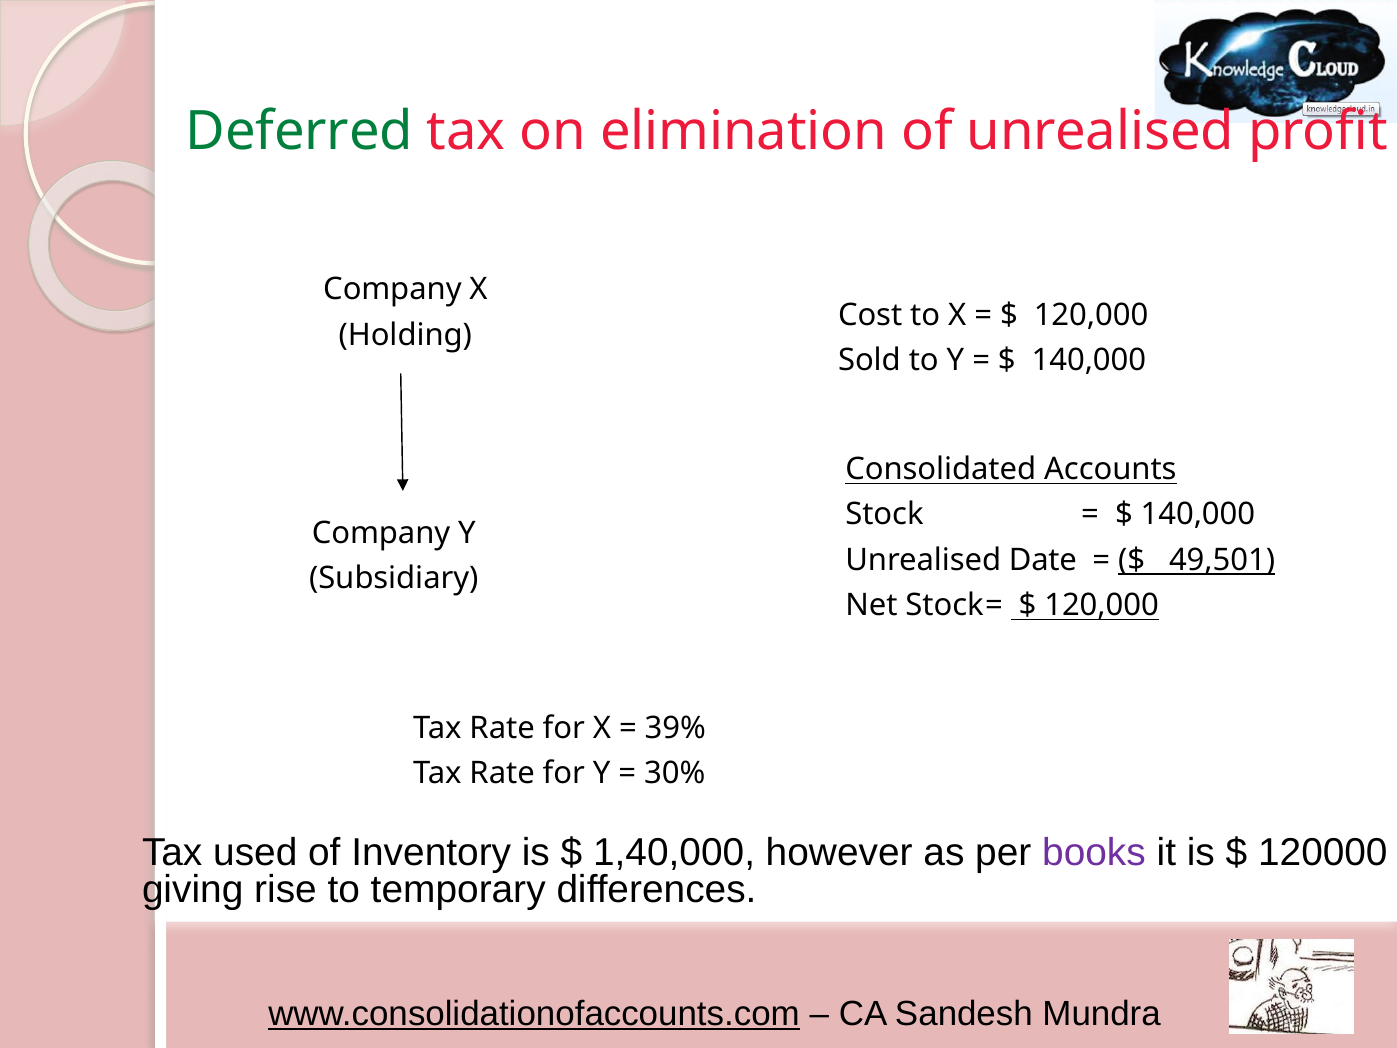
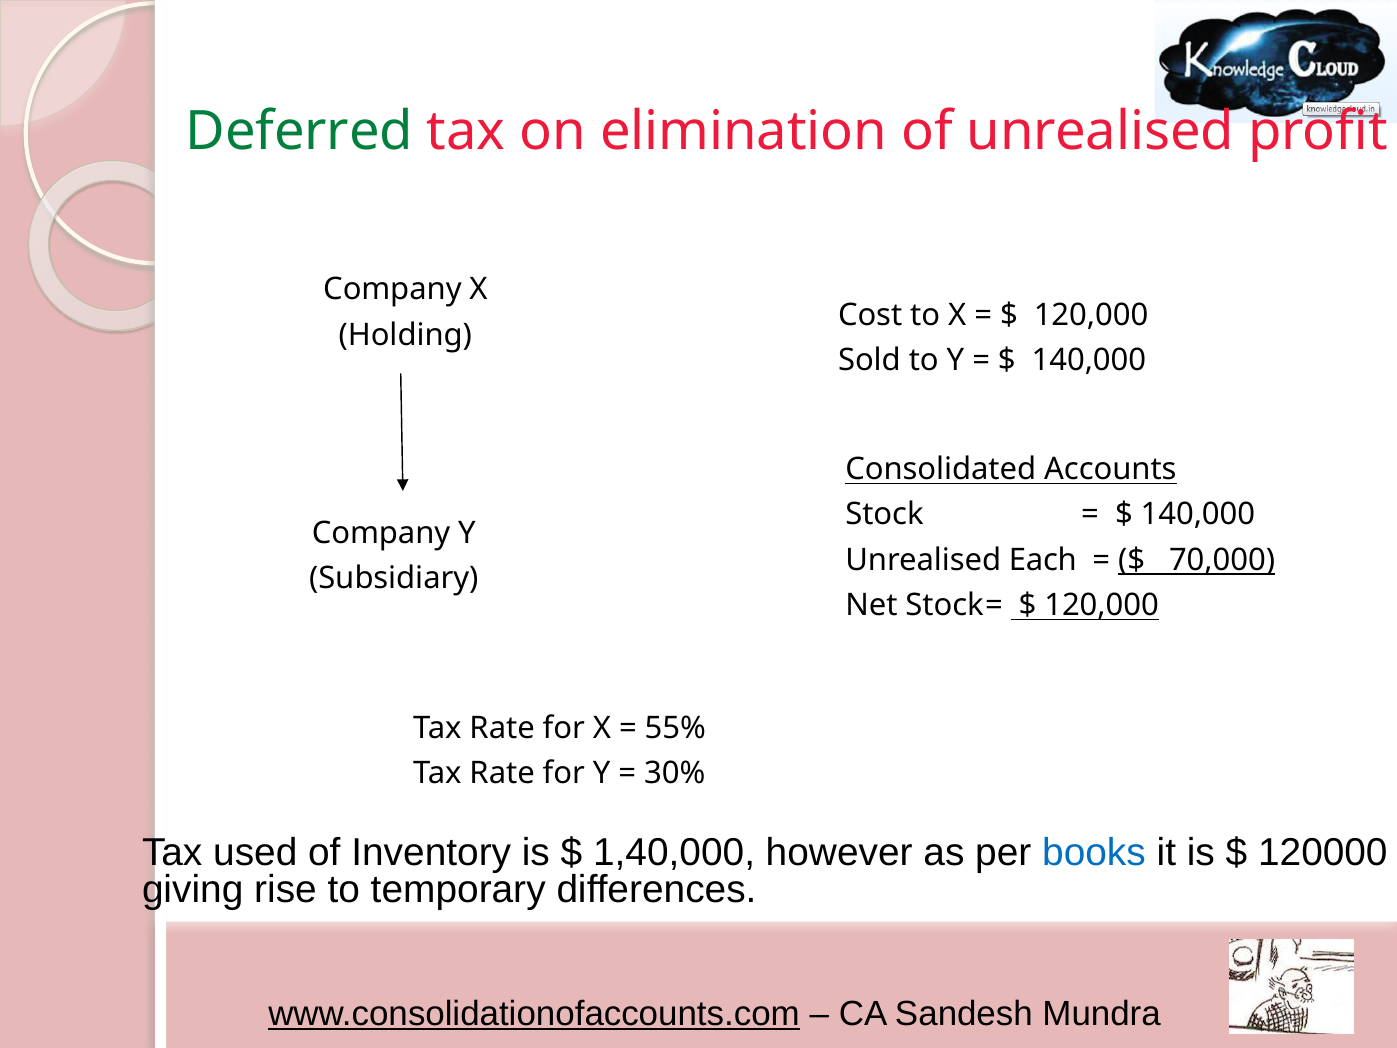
Date: Date -> Each (1043, 560)
49,501: 49,501 -> 70,000 (1222, 560)
39%: 39% -> 55% (675, 728)
books colour: purple -> blue (1094, 852)
